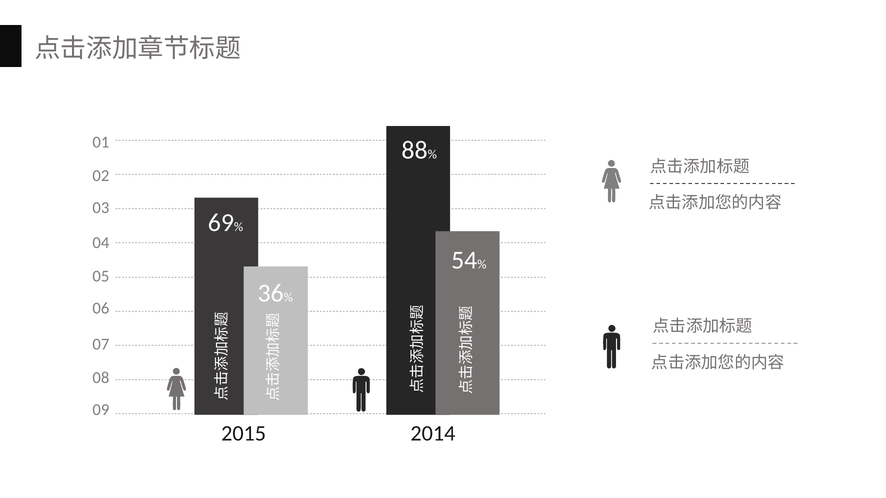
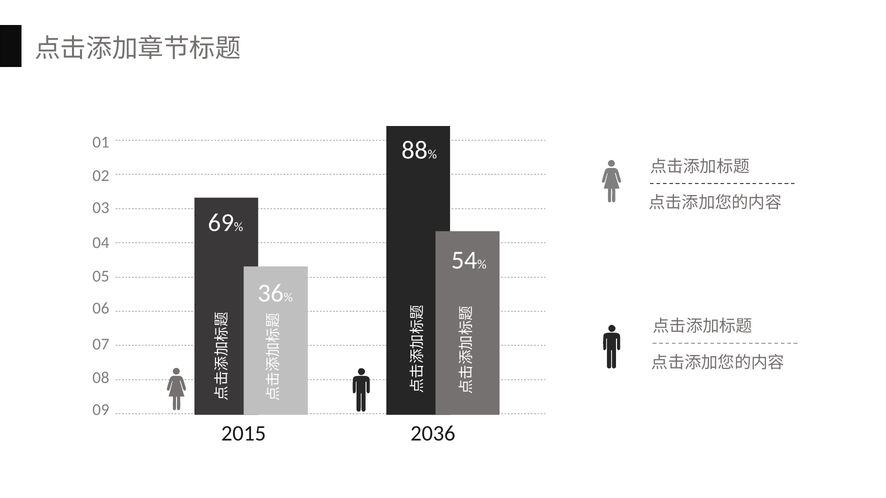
2014: 2014 -> 2036 (433, 434)
